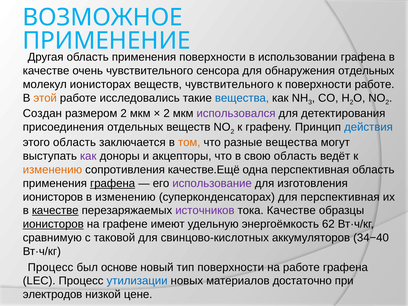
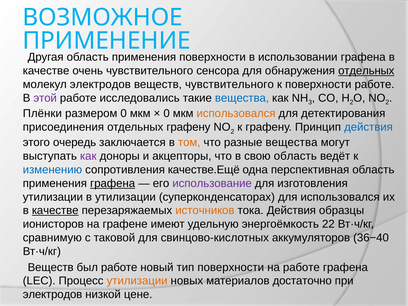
отдельных underline: none -> present (366, 71)
молекул ионисторах: ионисторах -> электродов (100, 84)
этой colour: orange -> purple (45, 98)
Создан: Создан -> Плёнки (42, 113)
размером 2: 2 -> 0 (124, 113)
2: 2 -> 0 (167, 113)
использовался colour: purple -> orange (236, 113)
отдельных веществ: веществ -> графену (188, 127)
этого область: область -> очередь (75, 143)
изменению colour: orange -> blue (52, 170)
ионисторов: ионисторов -> утилизации (53, 197)
в изменению: изменению -> утилизации (125, 197)
для перспективная: перспективная -> использовался (340, 197)
источников colour: purple -> orange (205, 211)
тока Качестве: Качестве -> Действия (291, 211)
ионисторов underline: present -> none (53, 224)
62: 62 -> 22 (328, 224)
34−40: 34−40 -> 36−40 (371, 238)
Процесс: Процесс -> Веществ (51, 267)
был основе: основе -> работе (119, 267)
утилизации colour: blue -> orange (137, 281)
